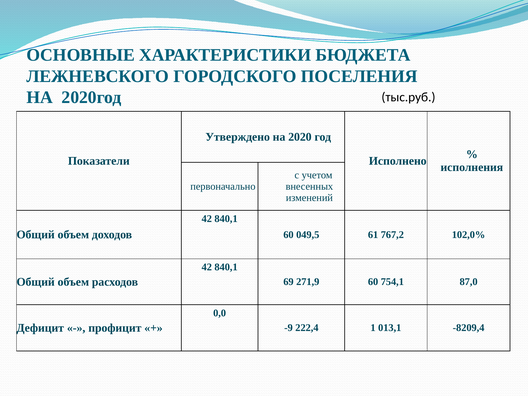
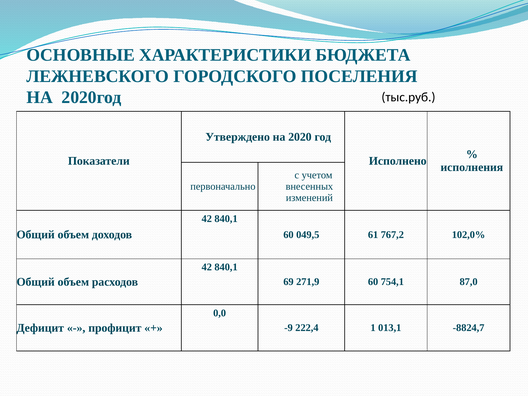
-8209,4: -8209,4 -> -8824,7 (469, 328)
